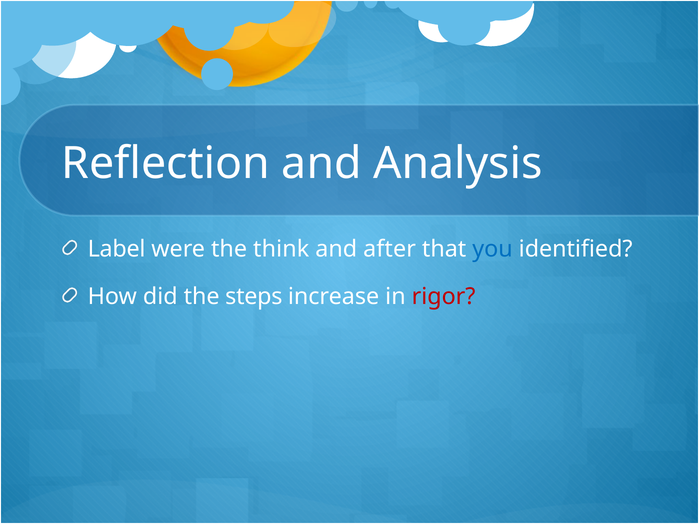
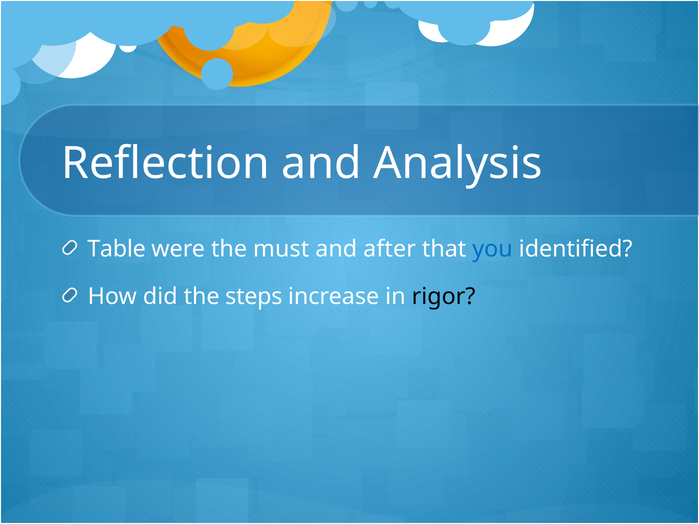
Label: Label -> Table (117, 249)
think: think -> must (281, 249)
rigor colour: red -> black (444, 297)
